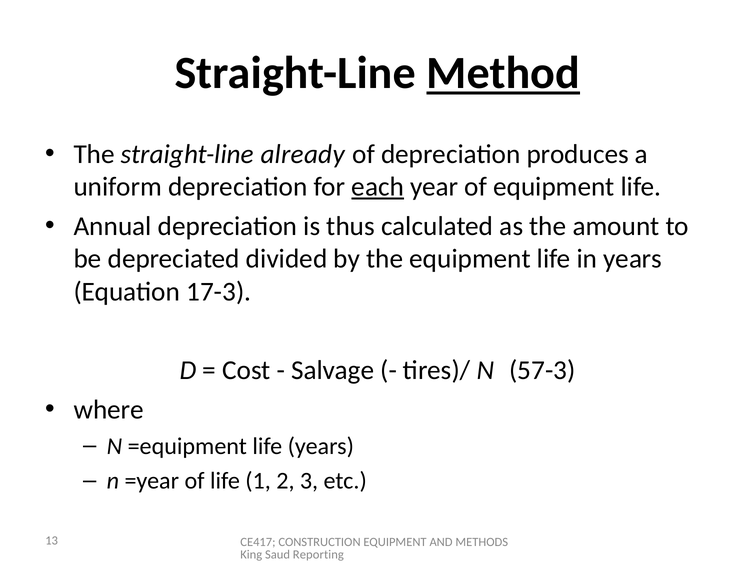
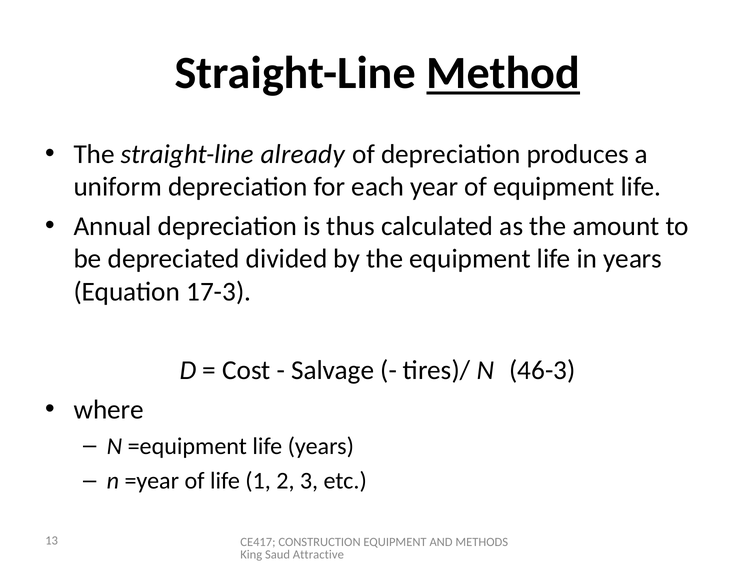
each underline: present -> none (378, 187)
57-3: 57-3 -> 46-3 (542, 370)
Reporting: Reporting -> Attractive (318, 555)
